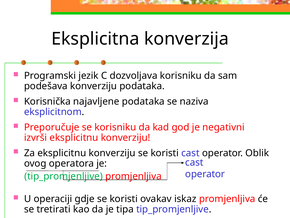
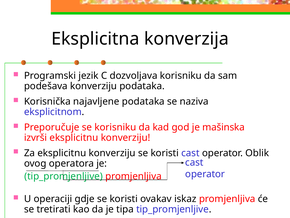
negativni: negativni -> mašinska (224, 127)
